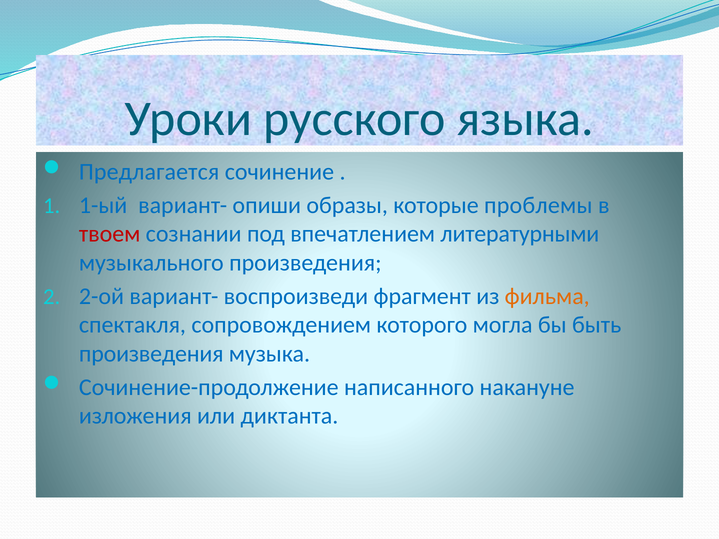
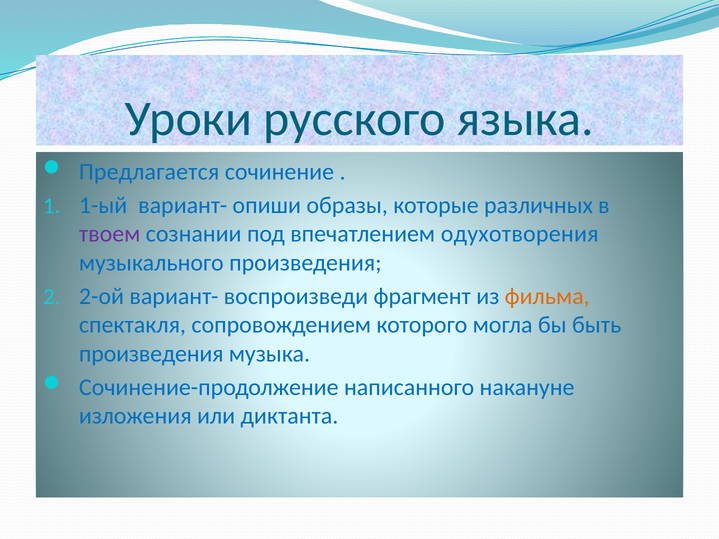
проблемы: проблемы -> различных (538, 205)
твоем colour: red -> purple (110, 234)
литературными: литературными -> одухотворения (520, 234)
